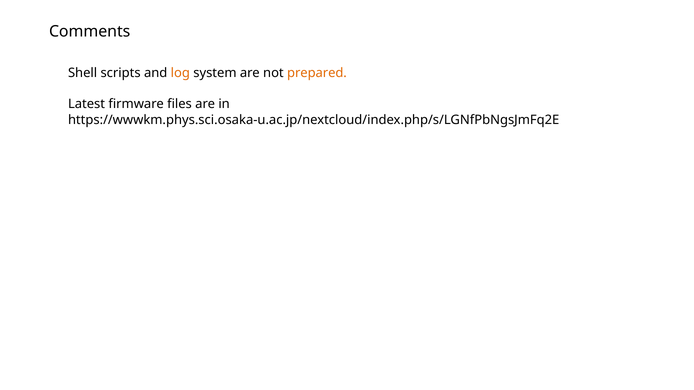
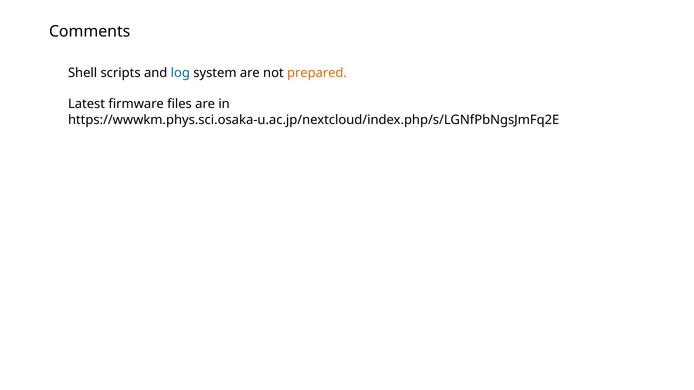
log colour: orange -> blue (180, 73)
